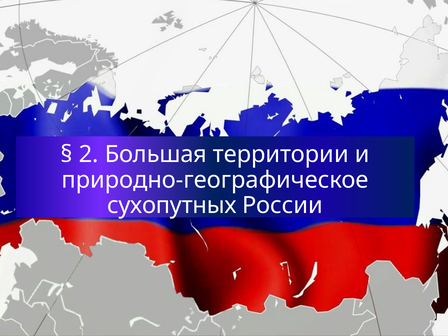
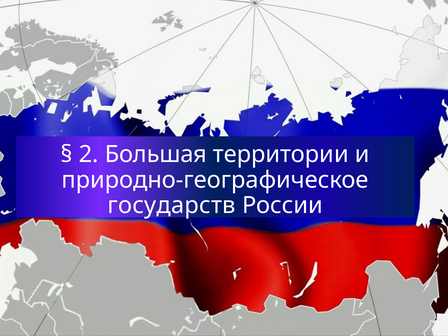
сухопутных: сухопутных -> государств (172, 205)
